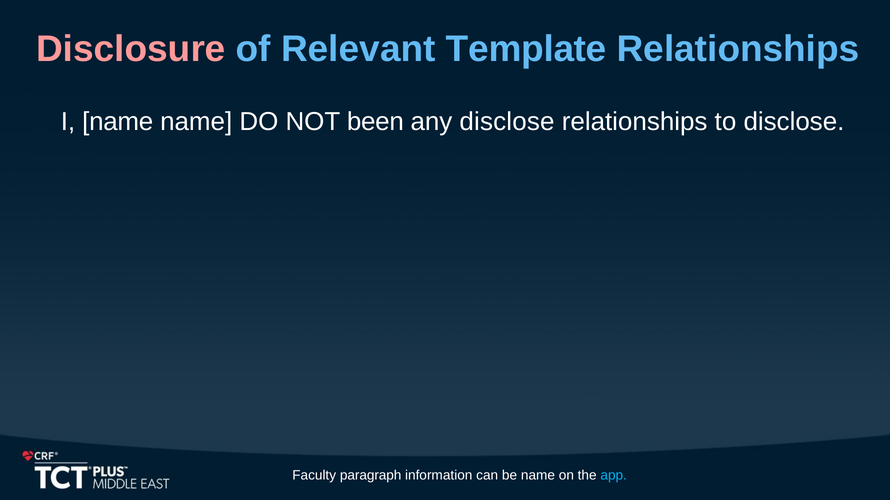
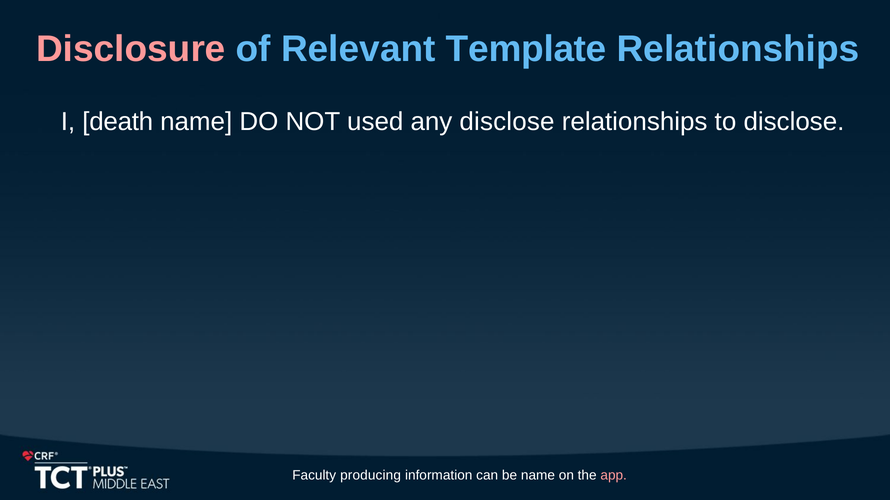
I name: name -> death (118, 122)
been: been -> used (375, 122)
paragraph: paragraph -> producing (371, 476)
app colour: light blue -> pink (614, 476)
